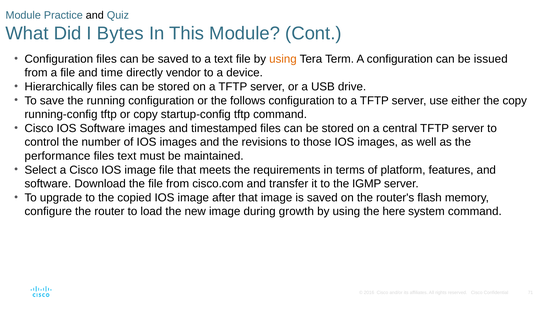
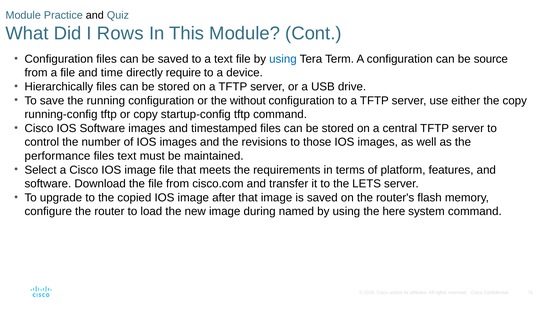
Bytes: Bytes -> Rows (120, 33)
using colour: orange -> blue (283, 59)
issued: issued -> source (491, 59)
vendor: vendor -> require (183, 73)
follows: follows -> without (248, 100)
IGMP: IGMP -> LETS (367, 184)
growth: growth -> named (296, 211)
